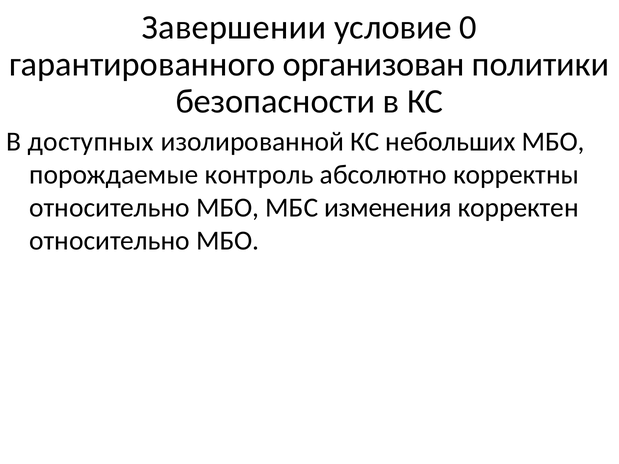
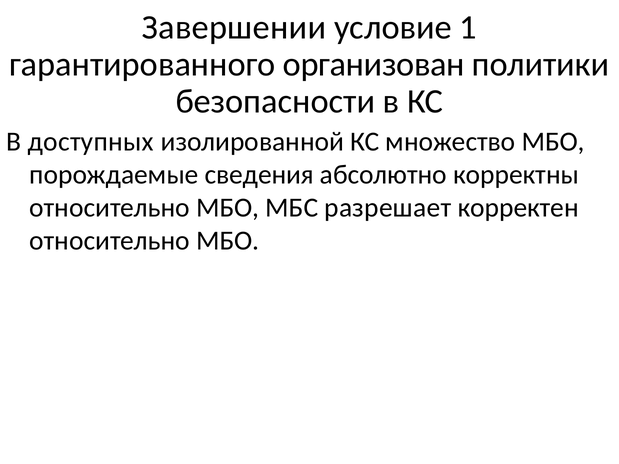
0: 0 -> 1 (468, 27)
небольших: небольших -> множество (450, 142)
контроль: контроль -> сведения (259, 175)
изменения: изменения -> разрешает (388, 208)
